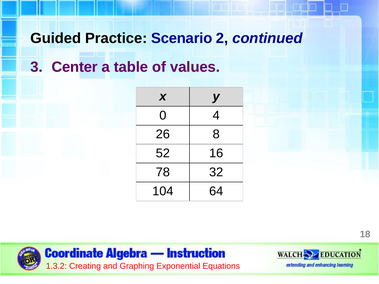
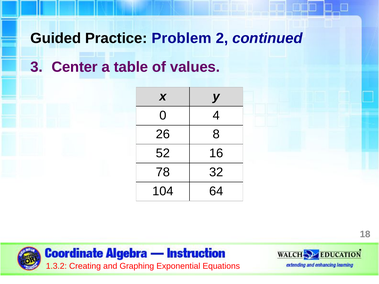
Scenario: Scenario -> Problem (182, 38)
